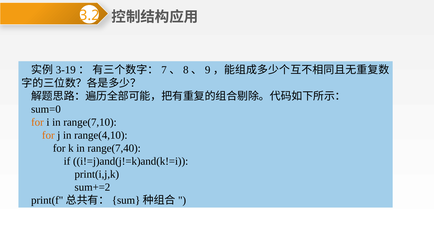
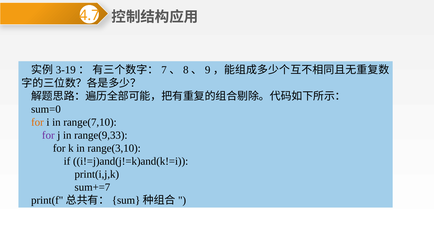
3.2: 3.2 -> 4.7 (89, 15)
for colour: orange -> purple (48, 135)
range(4,10: range(4,10 -> range(9,33 (101, 135)
range(7,40: range(7,40 -> range(3,10 (114, 148)
sum+=2: sum+=2 -> sum+=7 (92, 187)
